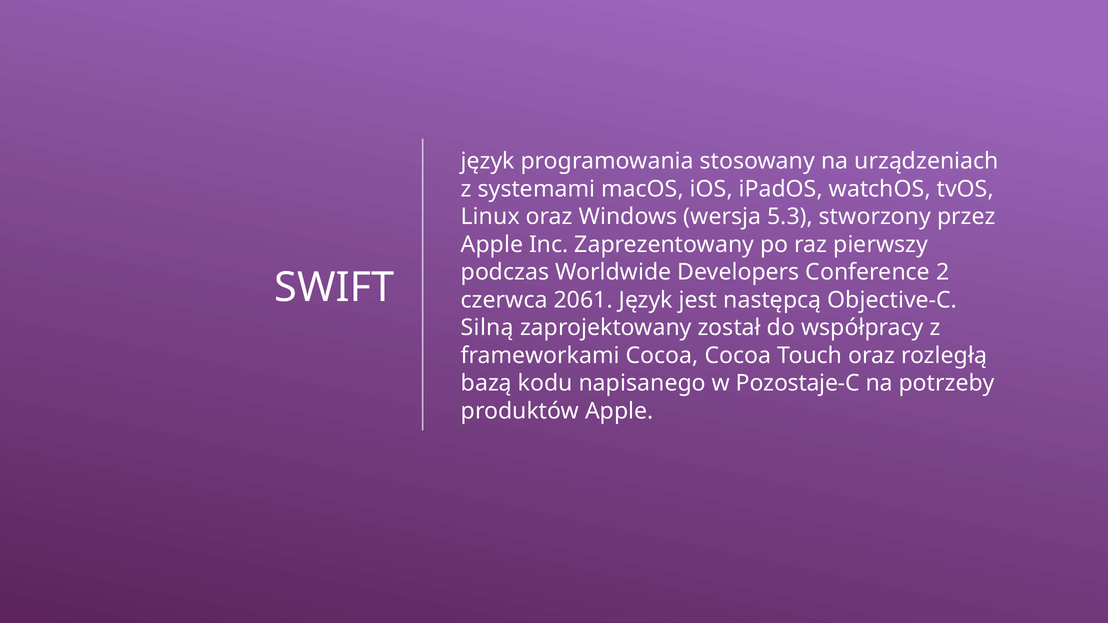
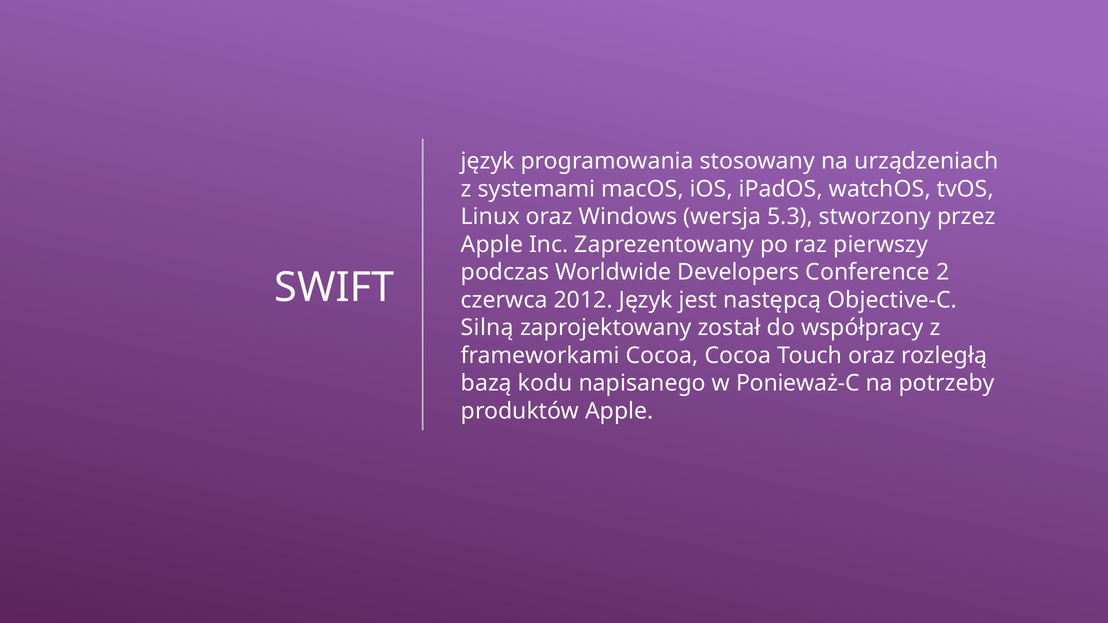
2061: 2061 -> 2012 (583, 300)
Pozostaje-C: Pozostaje-C -> Ponieważ-C (798, 383)
